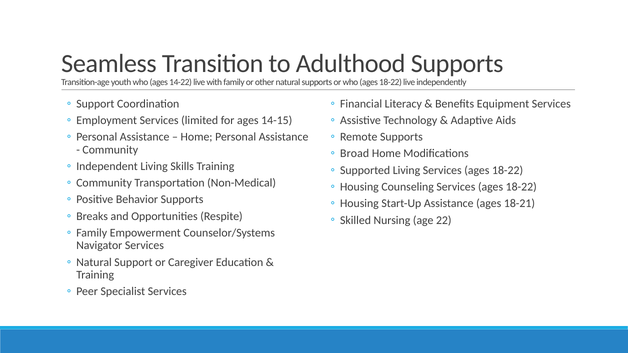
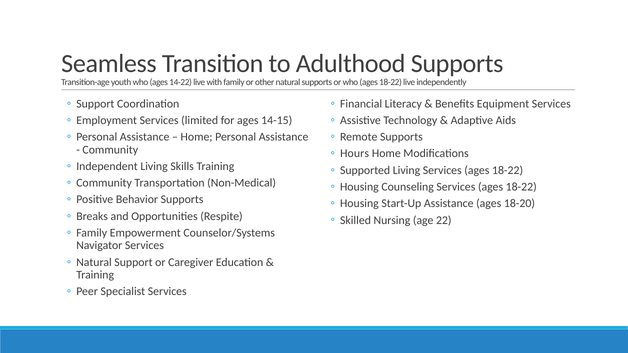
Broad: Broad -> Hours (355, 154)
18-21: 18-21 -> 18-20 (519, 204)
